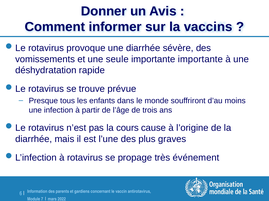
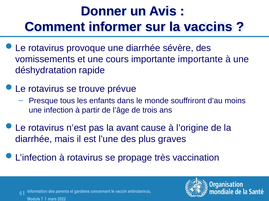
seule: seule -> cours (117, 59)
cours: cours -> avant (127, 128)
événement: événement -> vaccination (196, 158)
